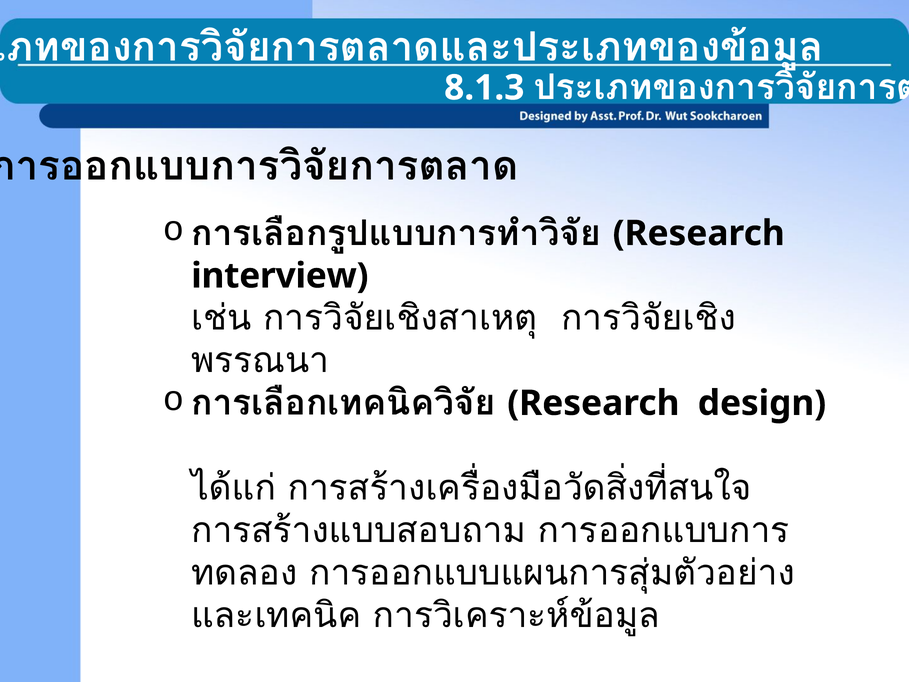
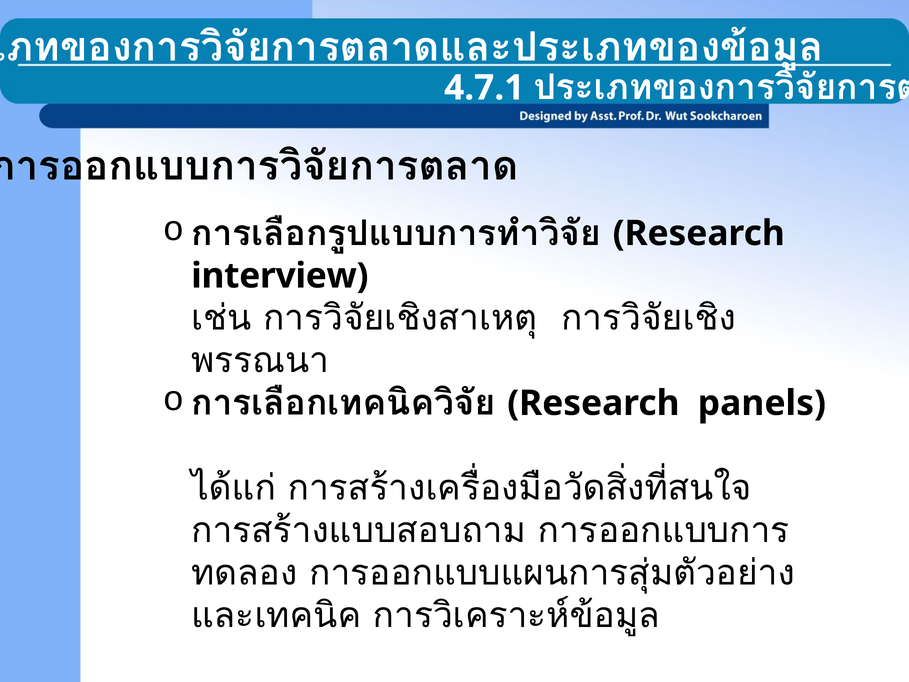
8.1.3: 8.1.3 -> 4.7.1 (484, 88)
design: design -> panels (762, 403)
